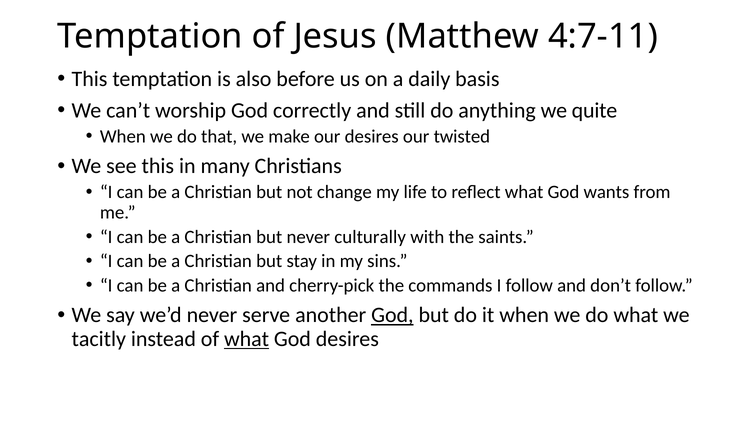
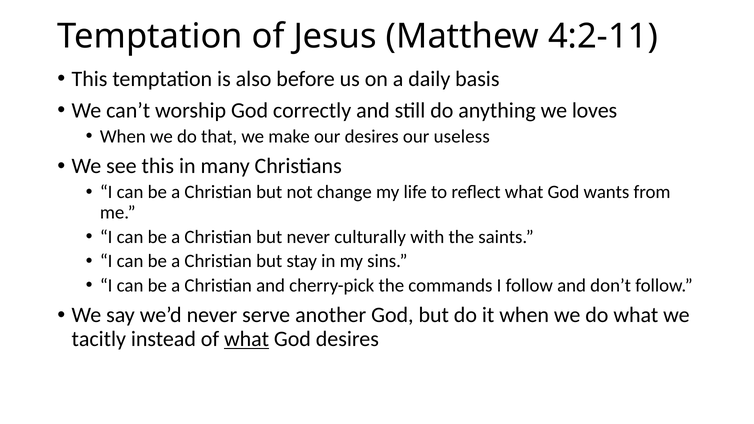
4:7-11: 4:7-11 -> 4:2-11 (603, 36)
quite: quite -> loves (595, 110)
twisted: twisted -> useless (462, 136)
God underline: present -> none (392, 315)
